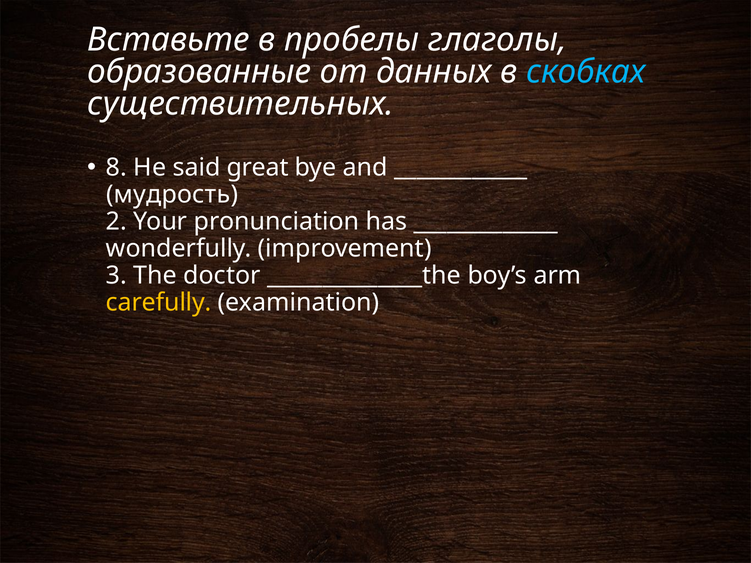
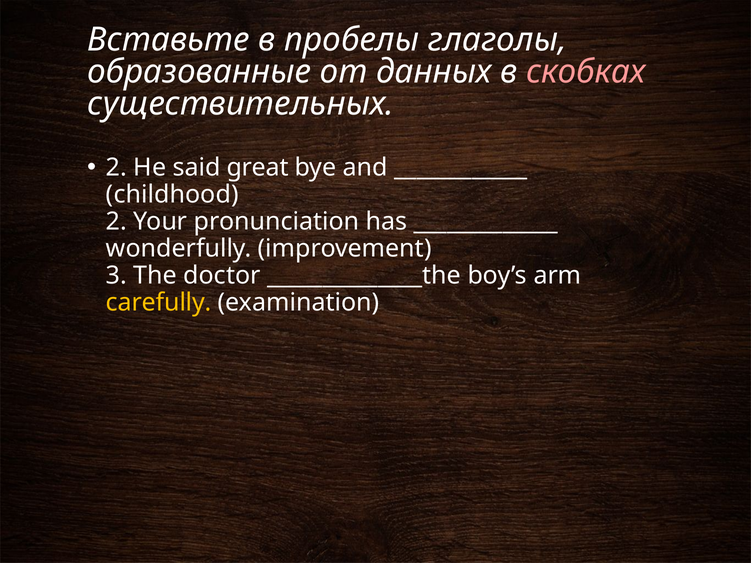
скобках colour: light blue -> pink (586, 72)
8: 8 -> 2 (117, 167)
мудрость: мудрость -> childhood (172, 194)
